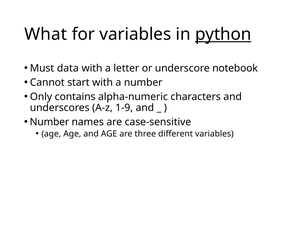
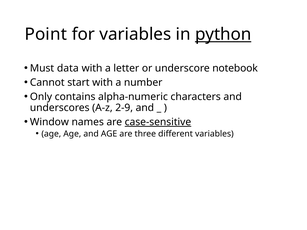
What: What -> Point (46, 34)
1-9: 1-9 -> 2-9 (124, 108)
Number: Number -> Window (49, 122)
case-sensitive underline: none -> present (158, 122)
